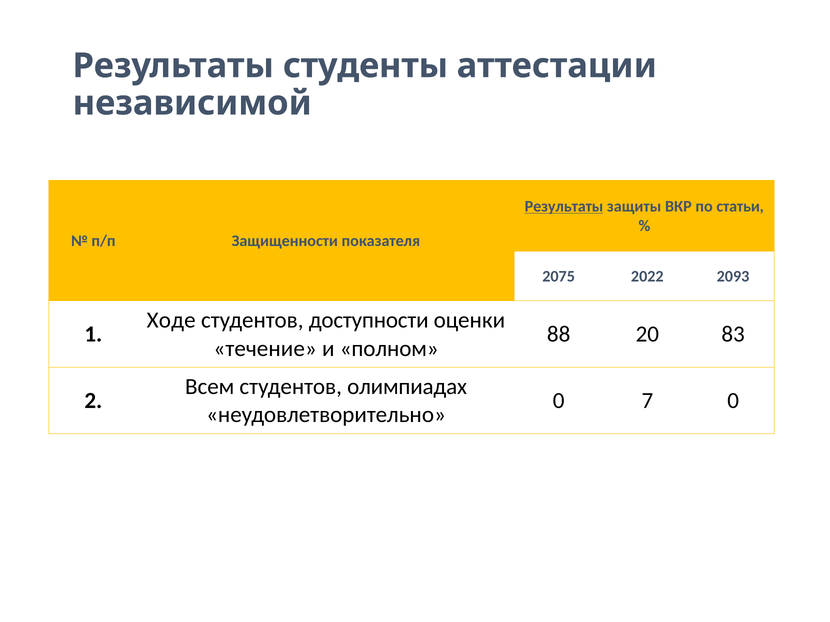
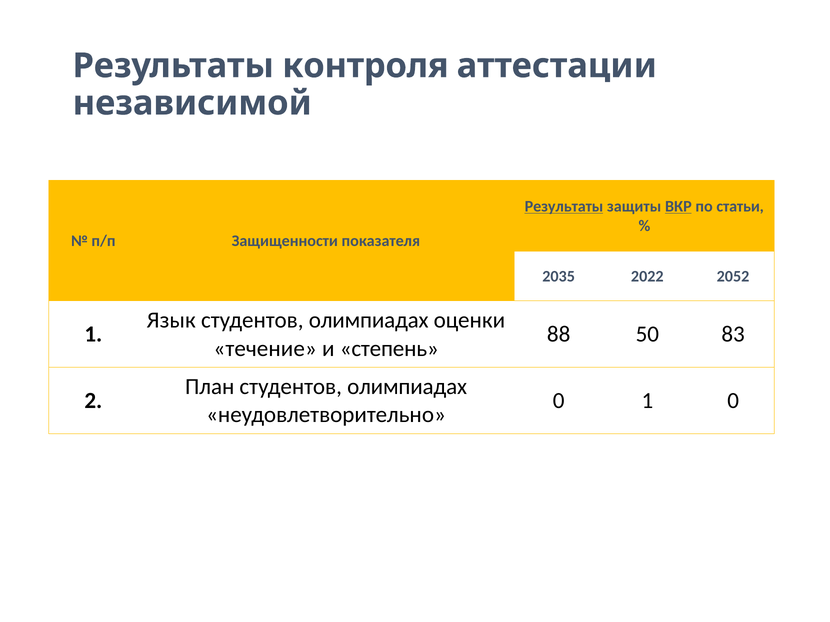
студенты: студенты -> контроля (365, 66)
ВКР underline: none -> present (678, 206)
2075: 2075 -> 2035 (559, 277)
2093: 2093 -> 2052 (733, 277)
Ходе: Ходе -> Язык (171, 320)
доступности: доступности -> олимпиадах (369, 320)
20: 20 -> 50 (647, 335)
полном: полном -> степень (389, 349)
Всем: Всем -> План (210, 387)
0 7: 7 -> 1 (647, 401)
